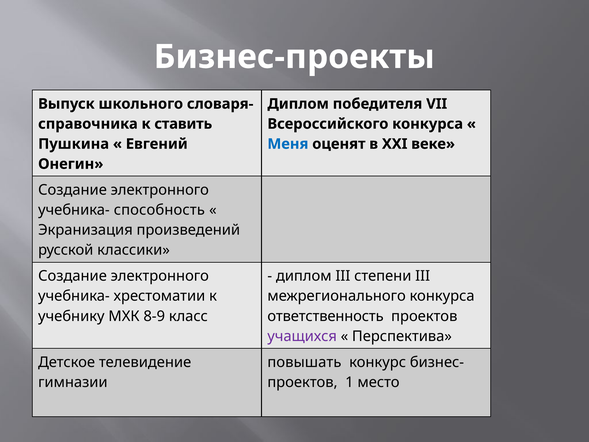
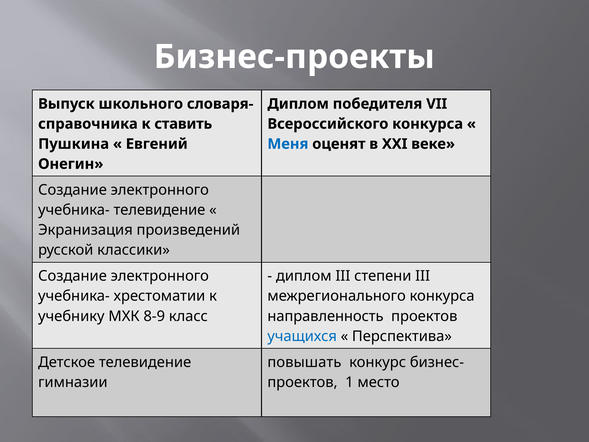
учебника- способность: способность -> телевидение (159, 210)
ответственность: ответственность -> направленность (325, 316)
учащихся colour: purple -> blue (302, 336)
